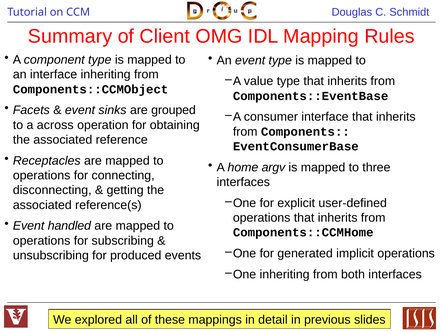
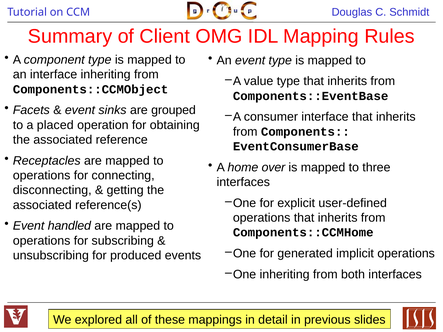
across: across -> placed (55, 125)
argv: argv -> over (273, 167)
